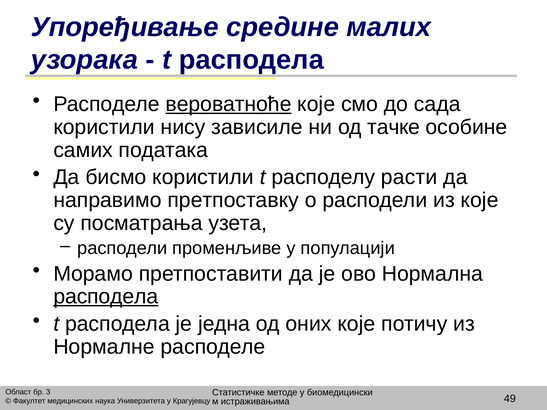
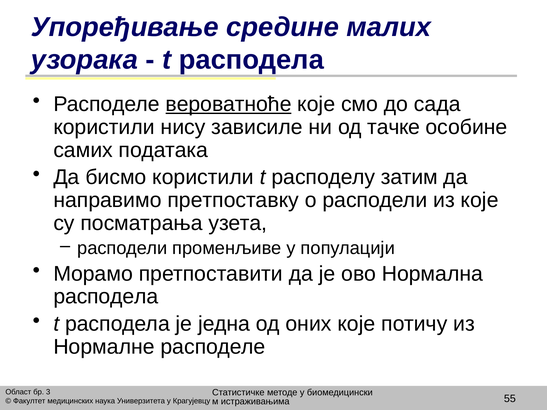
расти: расти -> затим (409, 177)
расподела underline: present -> none (106, 297)
49: 49 -> 55 (510, 399)
